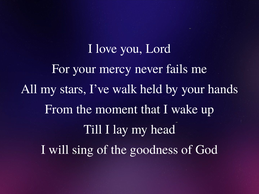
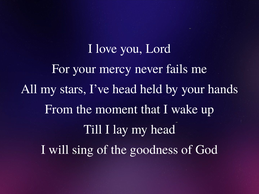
I’ve walk: walk -> head (125, 89)
